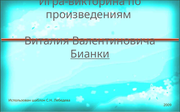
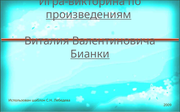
произведениям underline: none -> present (89, 15)
